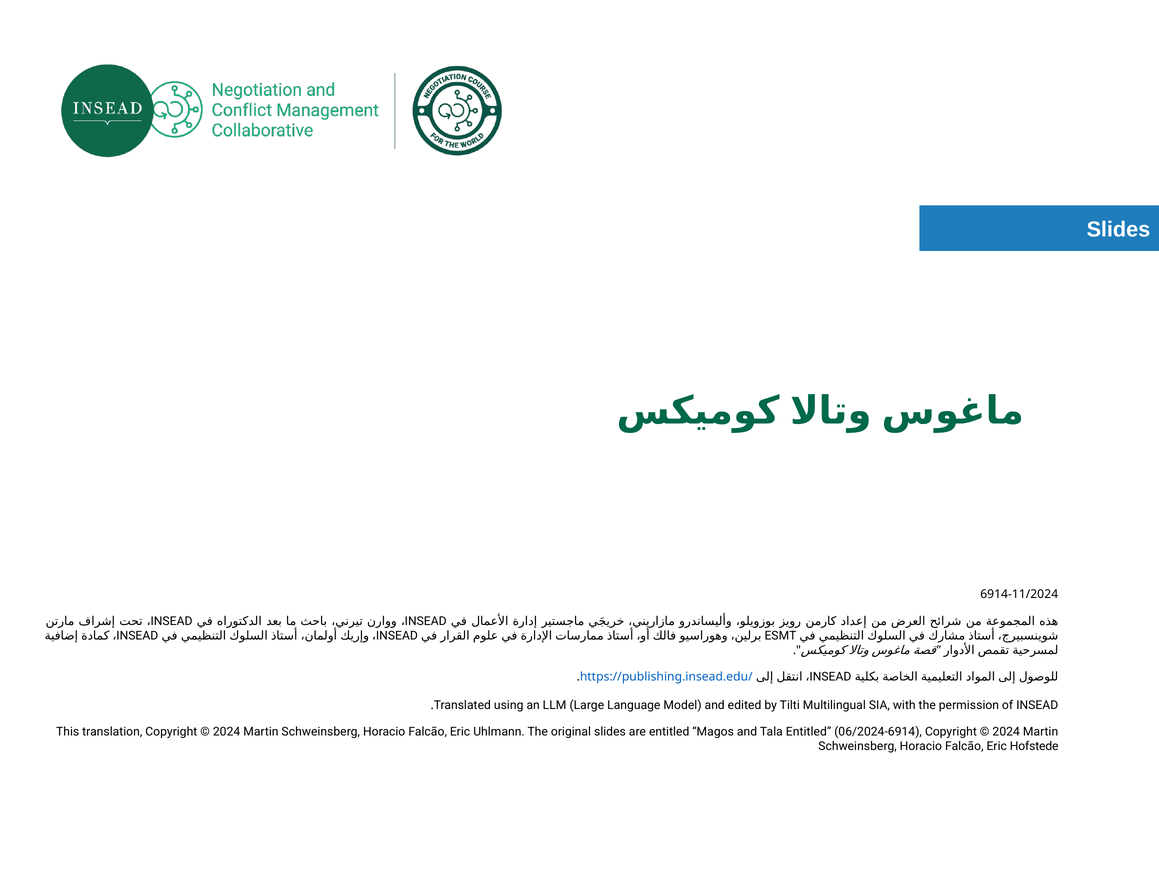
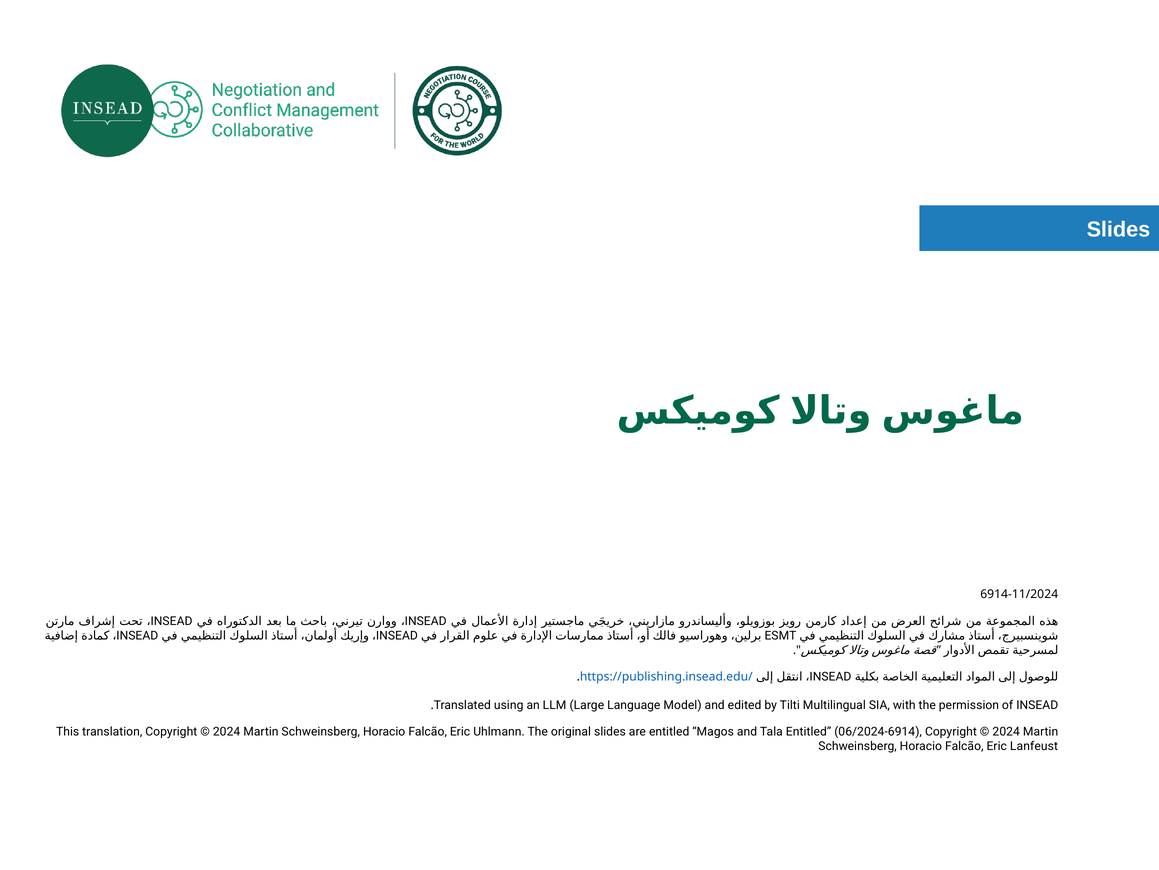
Hofstede: Hofstede -> Lanfeust (1034, 746)
